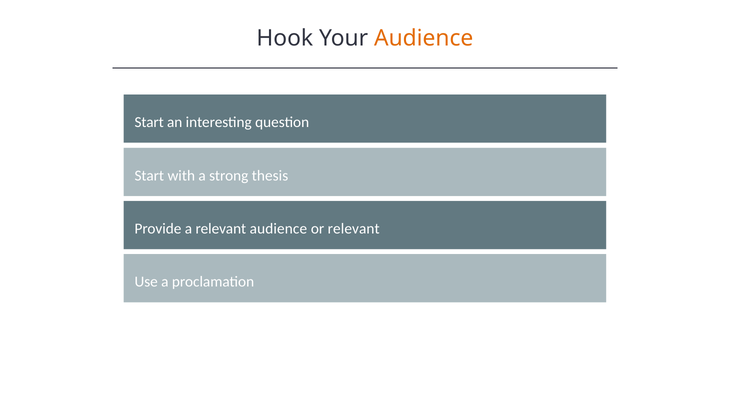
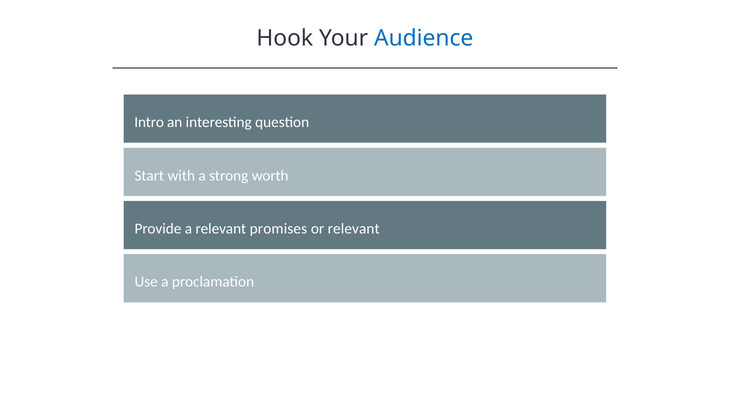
Audience colour: orange -> blue (424, 38)
Start: Start -> Intro (149, 122)
thesis: thesis -> worth (270, 176)
relevant audience: audience -> promises (278, 229)
